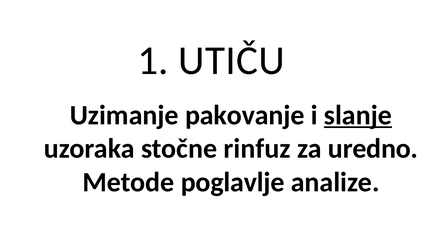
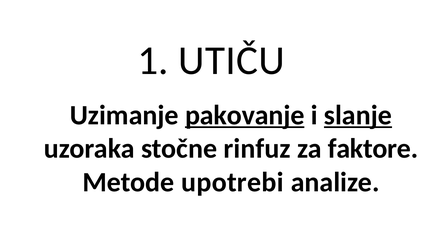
pakovanje underline: none -> present (245, 115)
uredno: uredno -> faktore (373, 149)
poglavlje: poglavlje -> upotrebi (232, 182)
